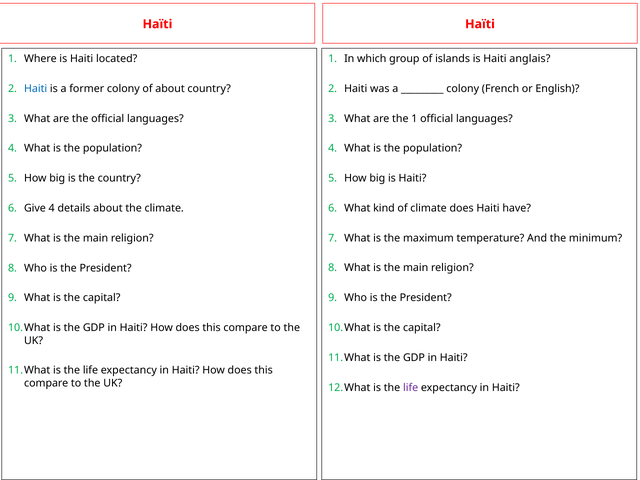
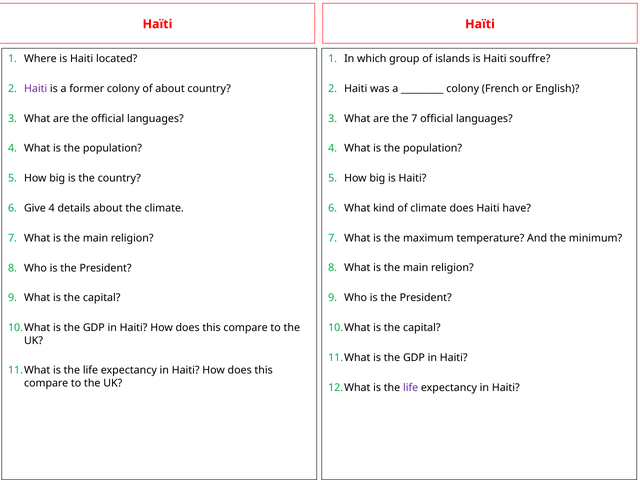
anglais: anglais -> souffre (530, 59)
Haiti colour: blue -> purple (36, 89)
the 1: 1 -> 7 (414, 119)
